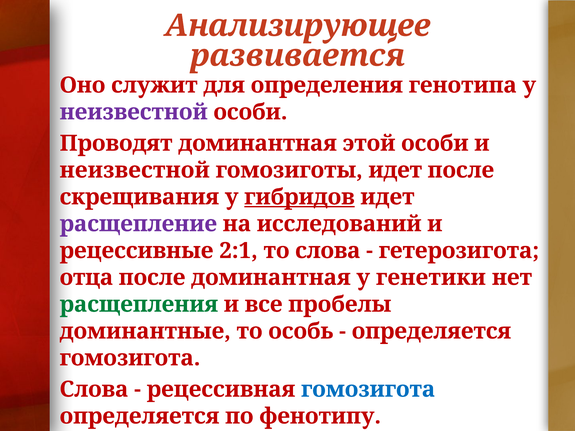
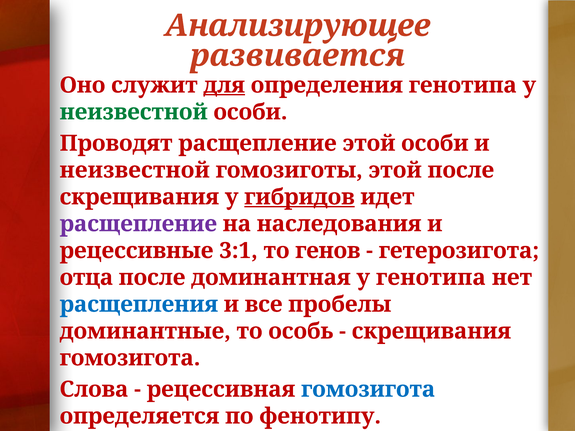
для underline: none -> present (224, 85)
неизвестной colour: purple -> green (134, 112)
Проводят доминантная: доминантная -> расщепление (258, 143)
гомозиготы идет: идет -> этой (395, 170)
исследований: исследований -> наследования (339, 224)
2:1: 2:1 -> 3:1 (238, 251)
то слова: слова -> генов (328, 251)
у генетики: генетики -> генотипа (431, 278)
расщепления colour: green -> blue (139, 305)
определяется: определяется -> скрещивания (431, 331)
